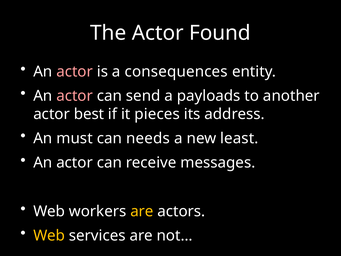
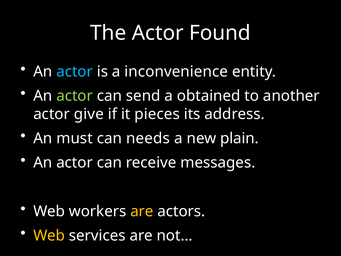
actor colour: pink -> light blue (75, 72)
consequences: consequences -> inconvenience (176, 72)
actor colour: pink -> light green (75, 96)
payloads: payloads -> obtained (209, 96)
best: best -> give (89, 114)
least: least -> plain (239, 138)
